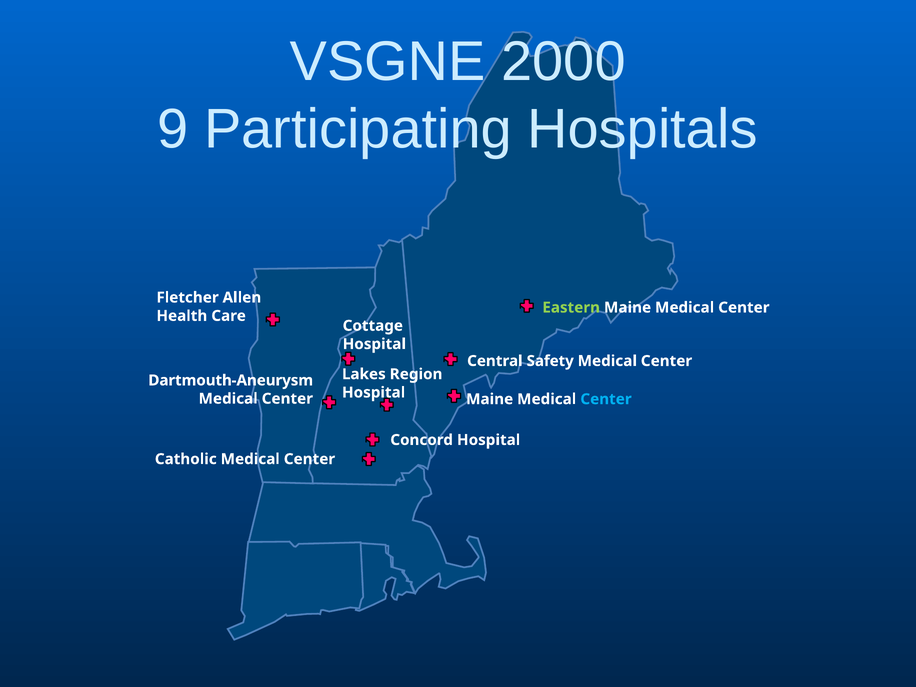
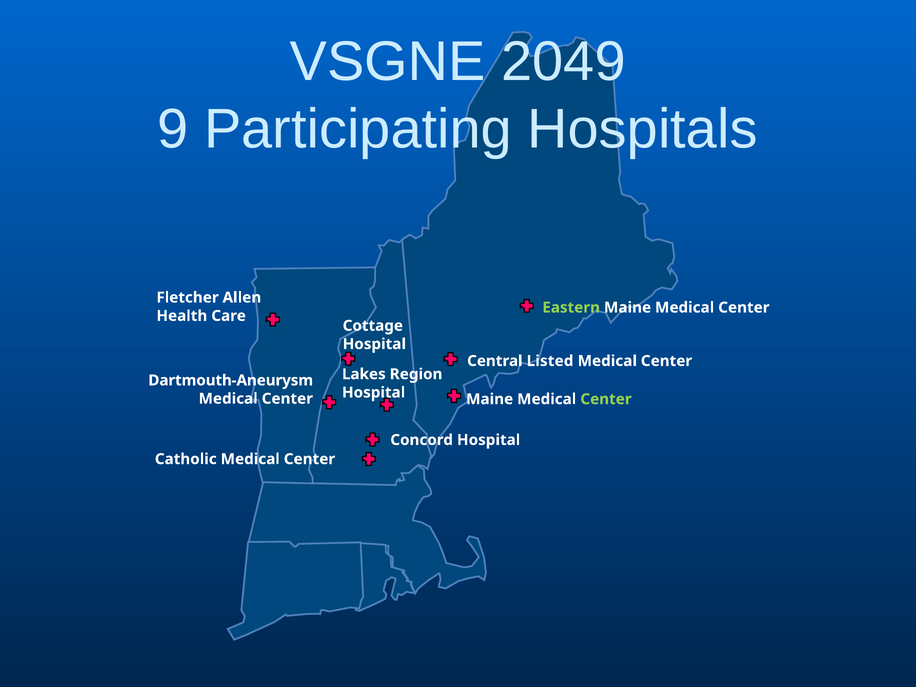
2000: 2000 -> 2049 (563, 62)
Safety: Safety -> Listed (550, 361)
Center colour: light blue -> light green (606, 399)
